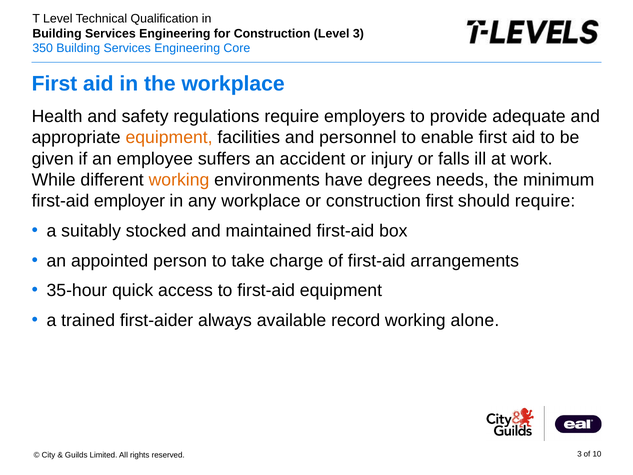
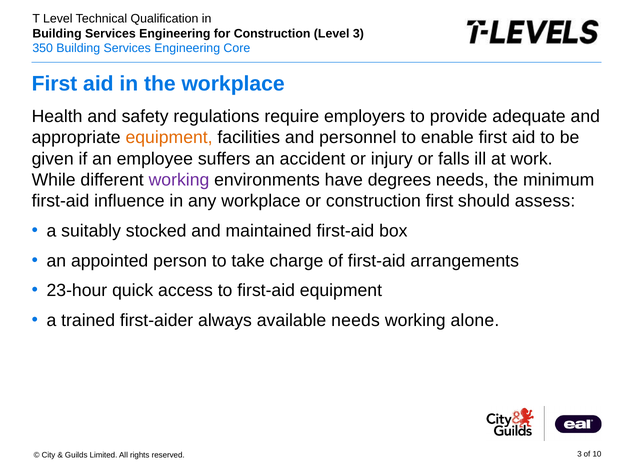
working colour: orange -> purple (179, 180)
employer: employer -> influence (129, 201)
should require: require -> assess (545, 201)
35-hour: 35-hour -> 23-hour (77, 291)
available record: record -> needs (356, 320)
